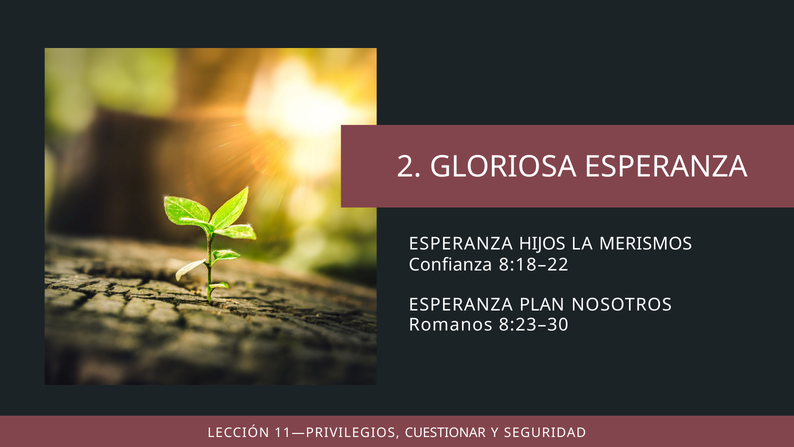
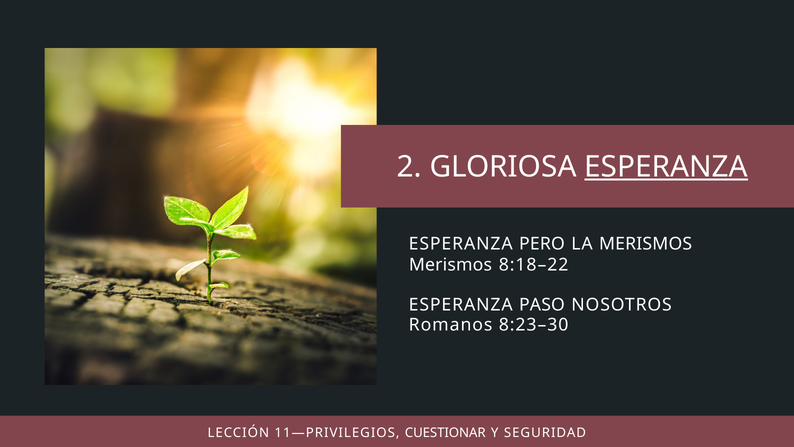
ESPERANZA underline: none -> present (666, 167)
HIJOS: HIJOS -> PERO (542, 244)
Confianza: Confianza -> Merismos (450, 265)
PLAN: PLAN -> PASO (542, 305)
